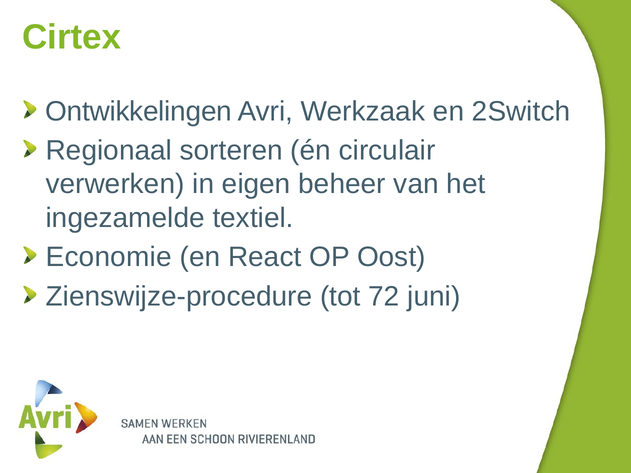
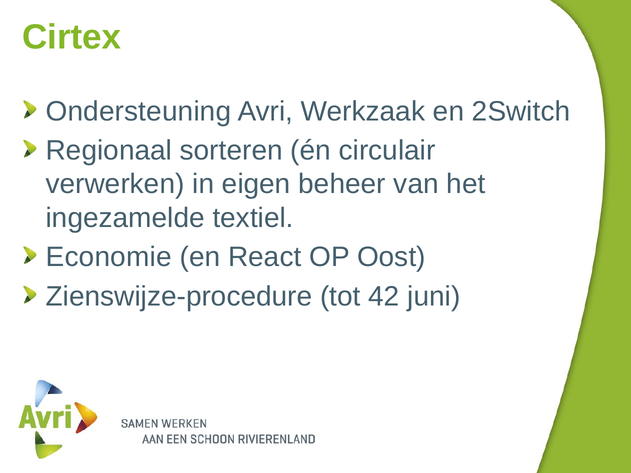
Ontwikkelingen: Ontwikkelingen -> Ondersteuning (138, 111)
72: 72 -> 42 (384, 296)
